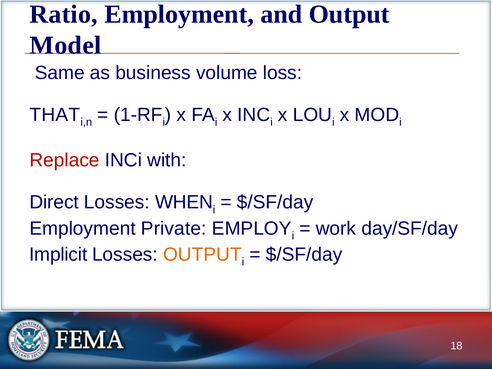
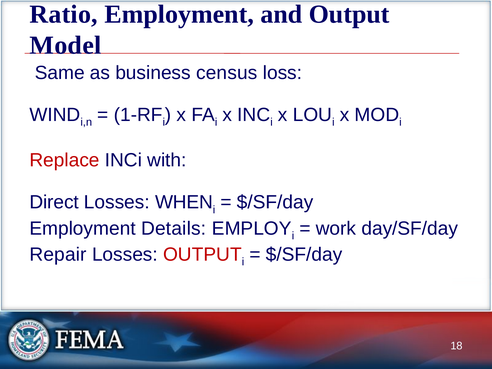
volume: volume -> census (227, 73)
THAT: THAT -> WIND (55, 115)
Private: Private -> Details (174, 228)
Implicit: Implicit -> Repair (58, 255)
OUTPUT colour: orange -> red (202, 255)
